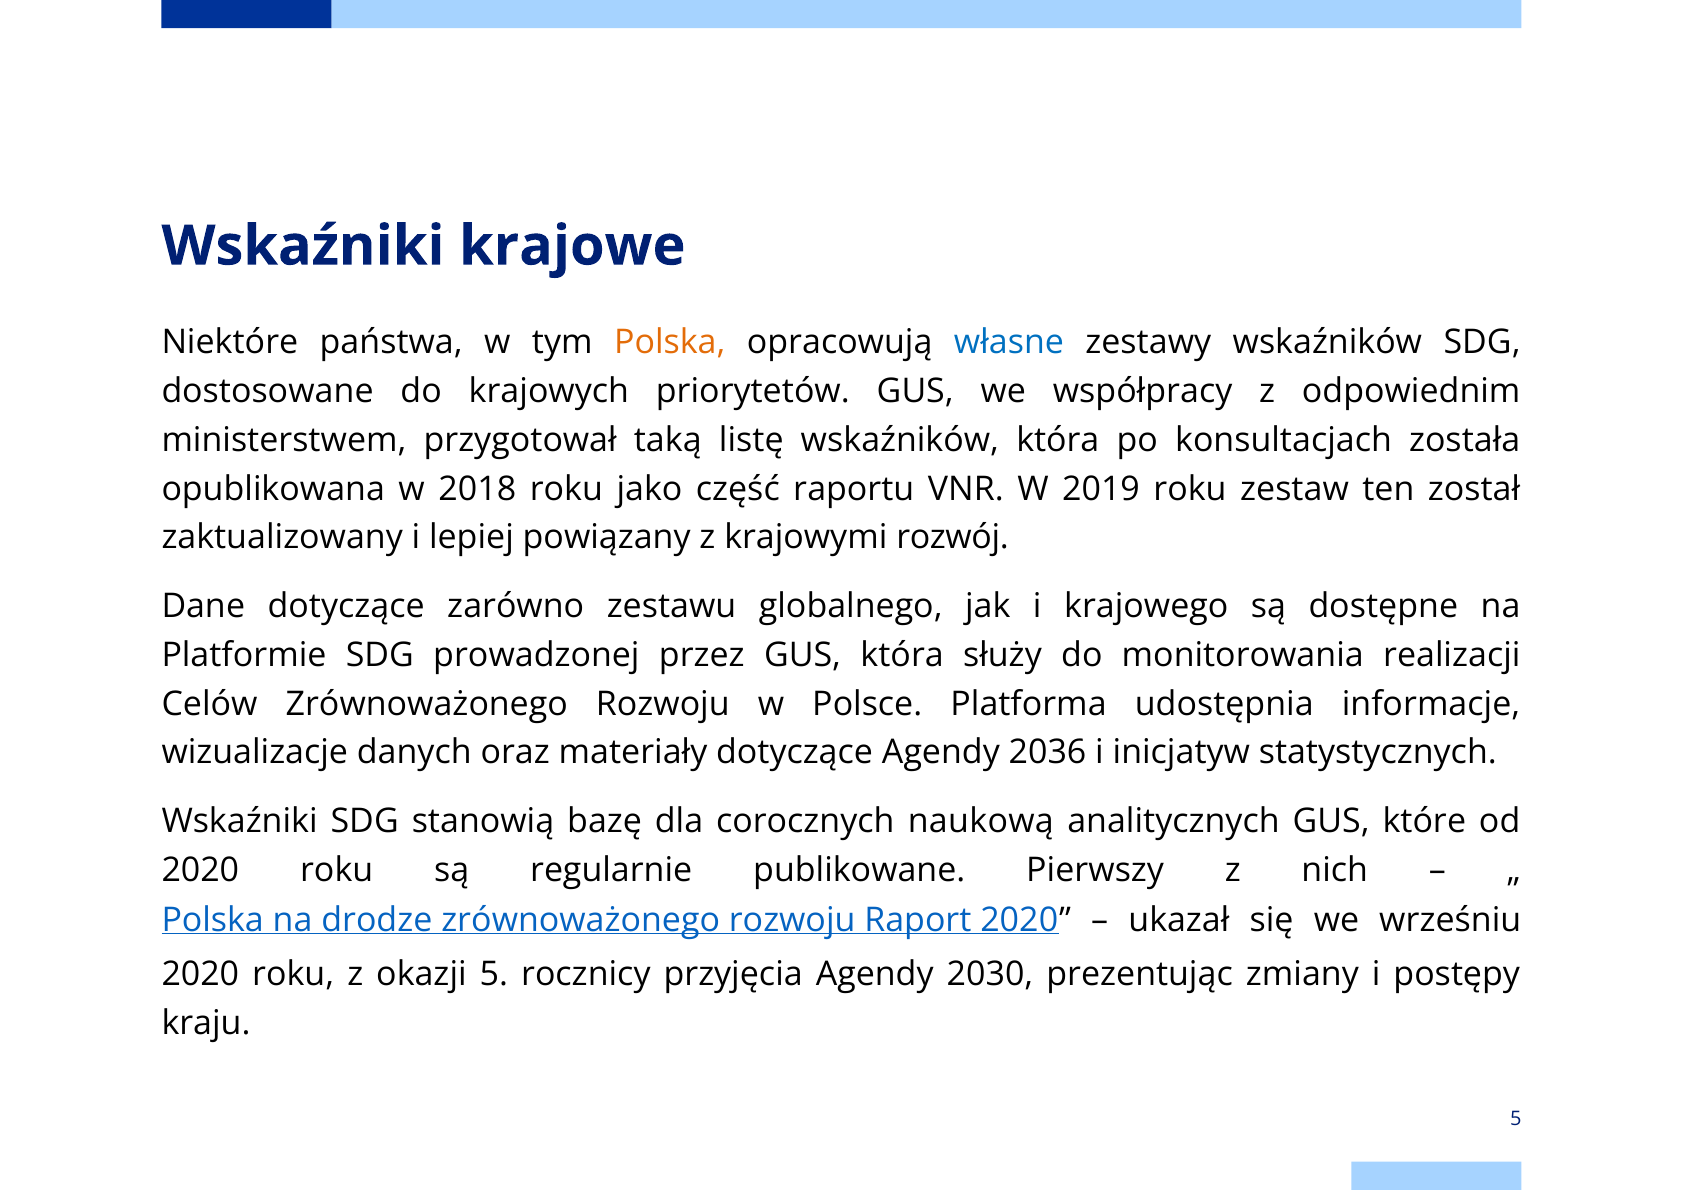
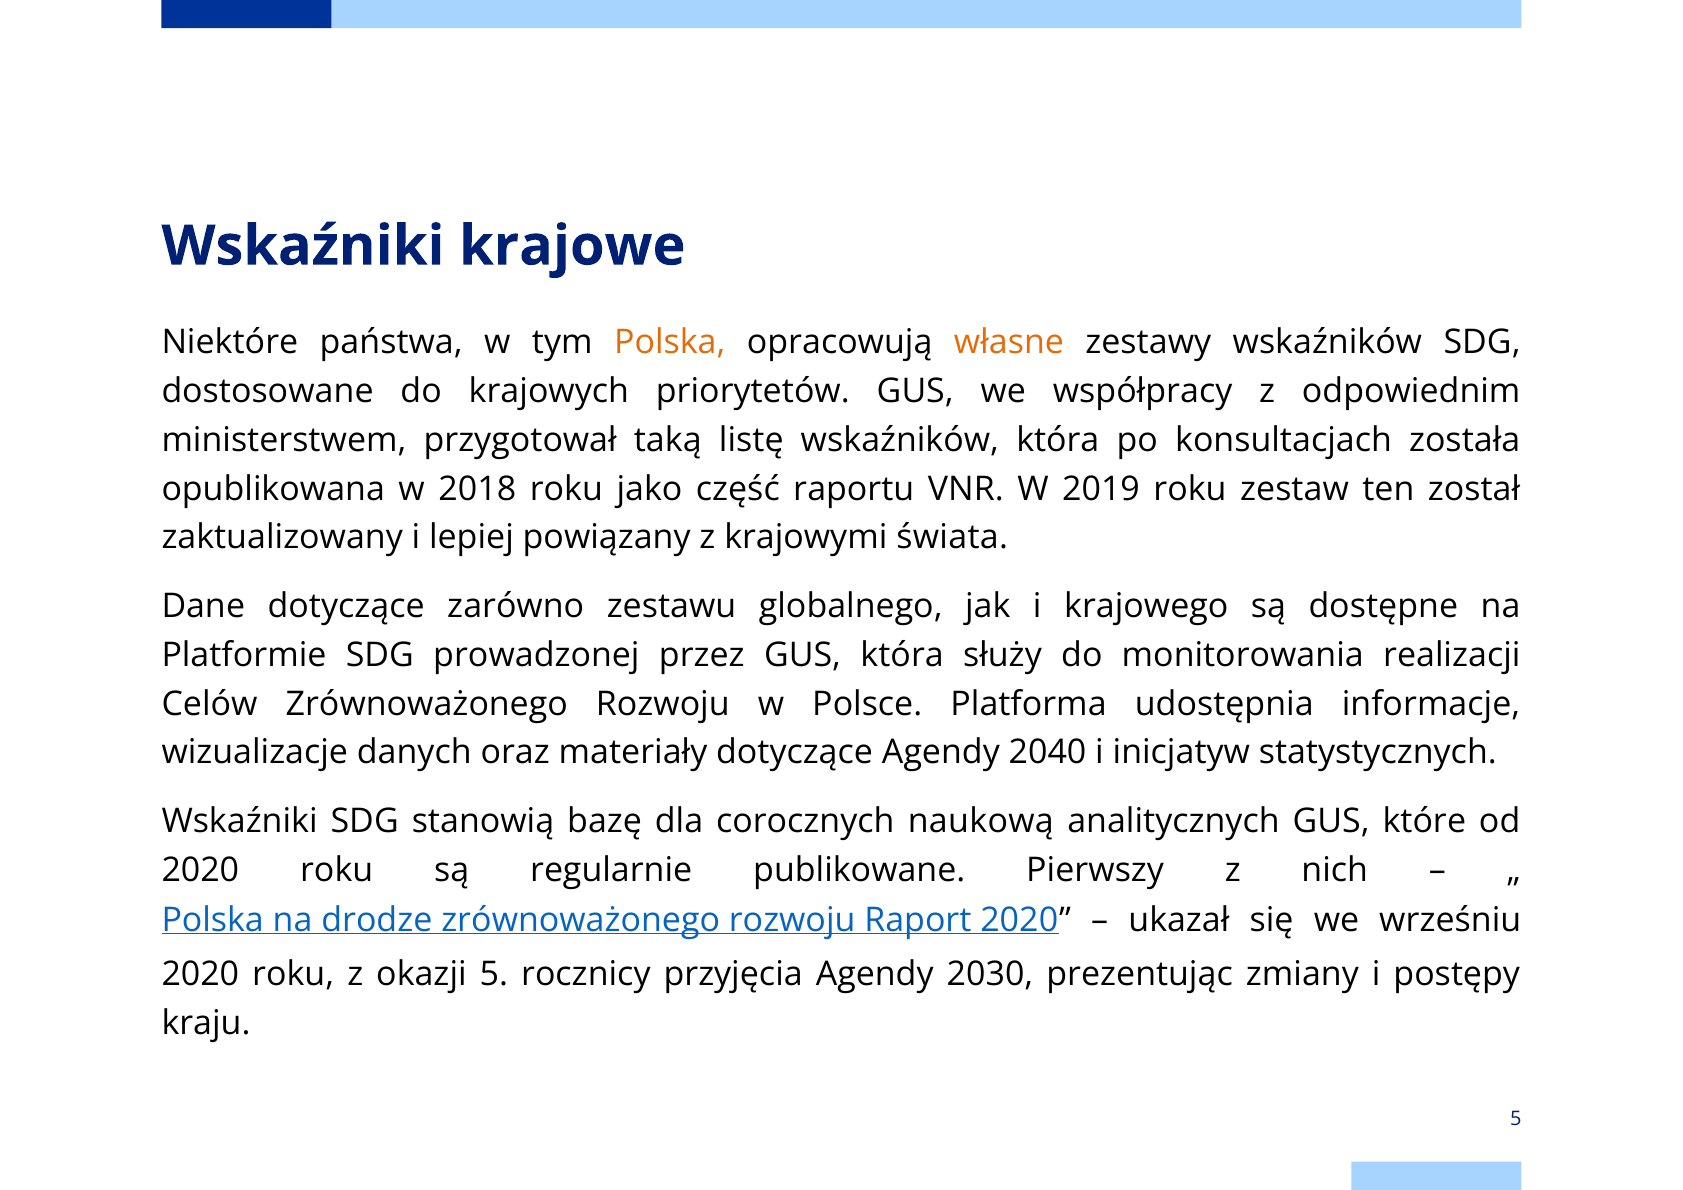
własne colour: blue -> orange (1009, 342)
rozwój: rozwój -> świata (952, 538)
2036: 2036 -> 2040 (1048, 753)
